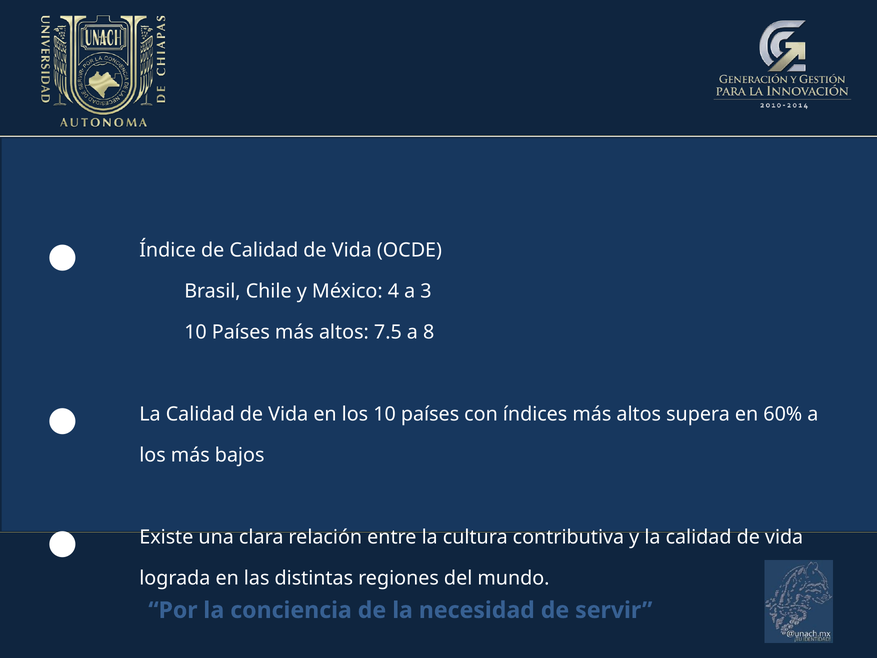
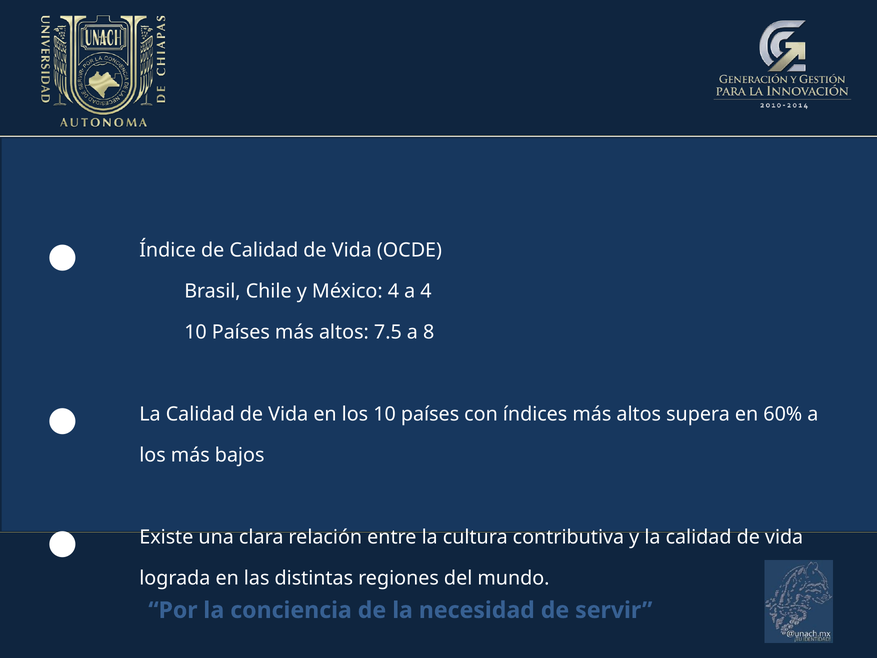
a 3: 3 -> 4 (426, 291)
